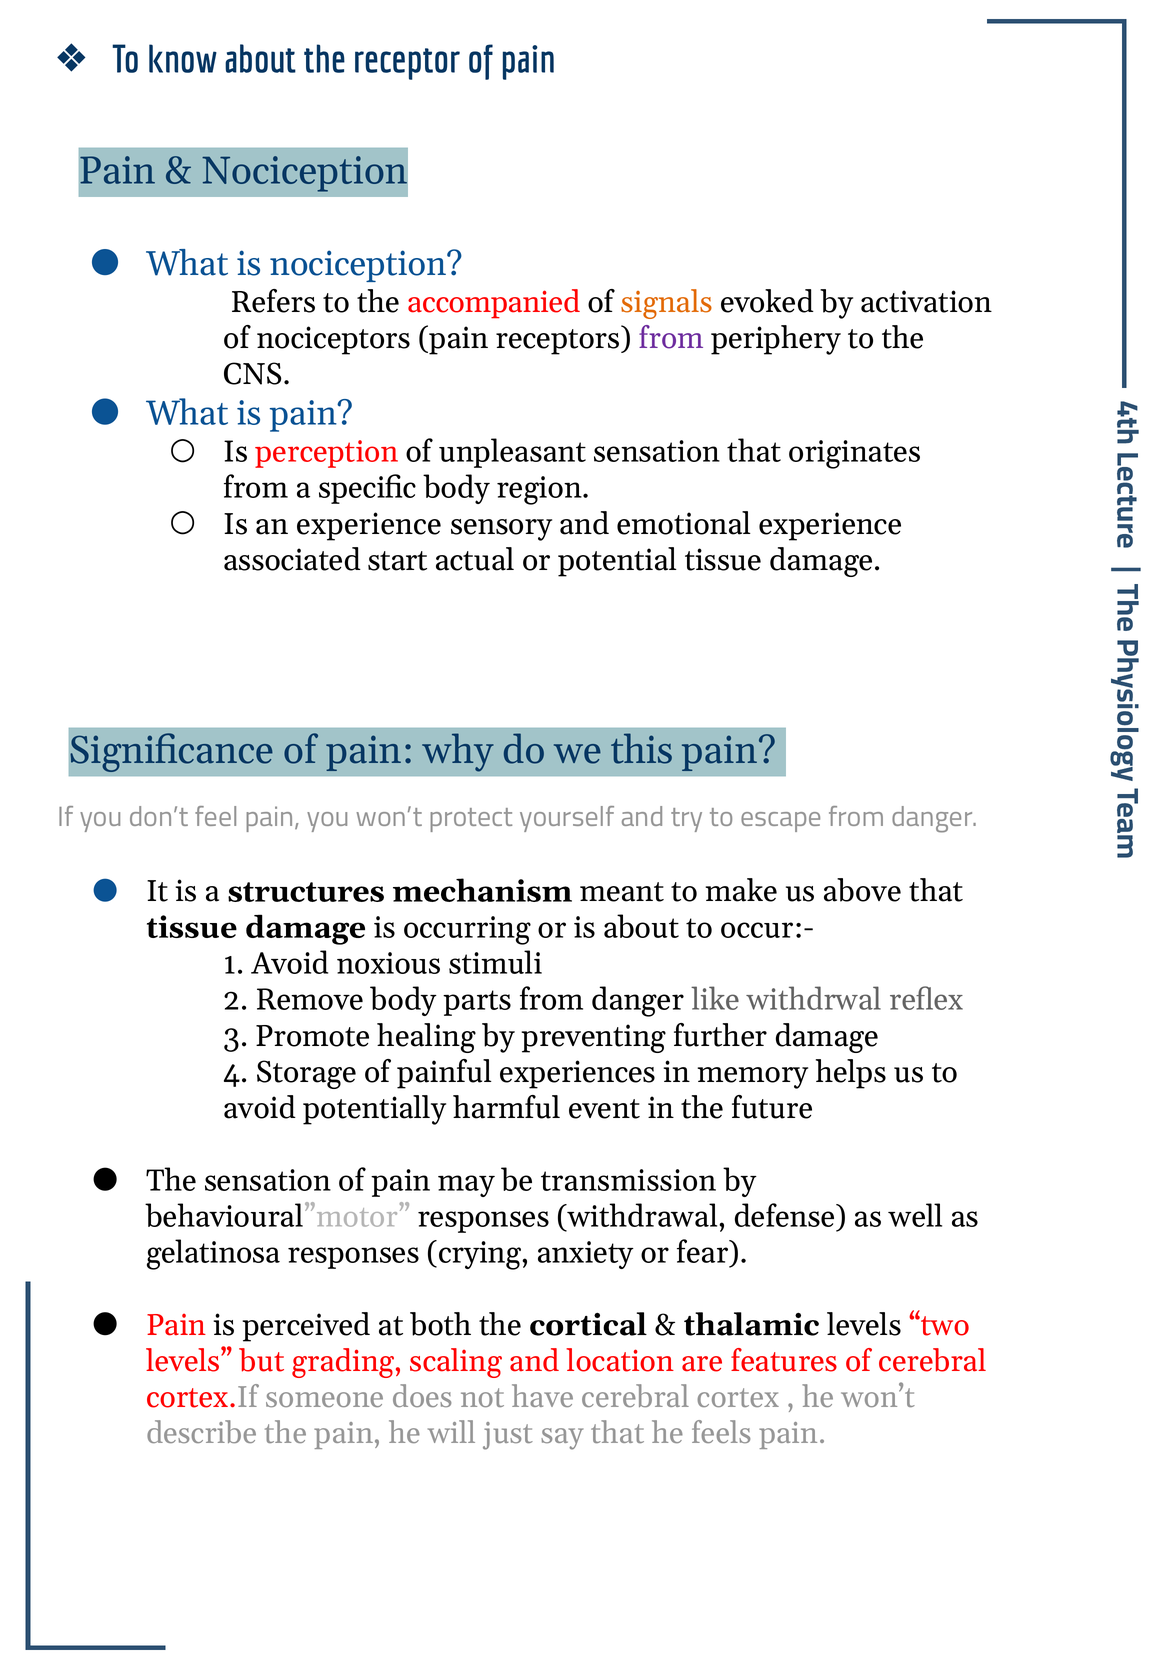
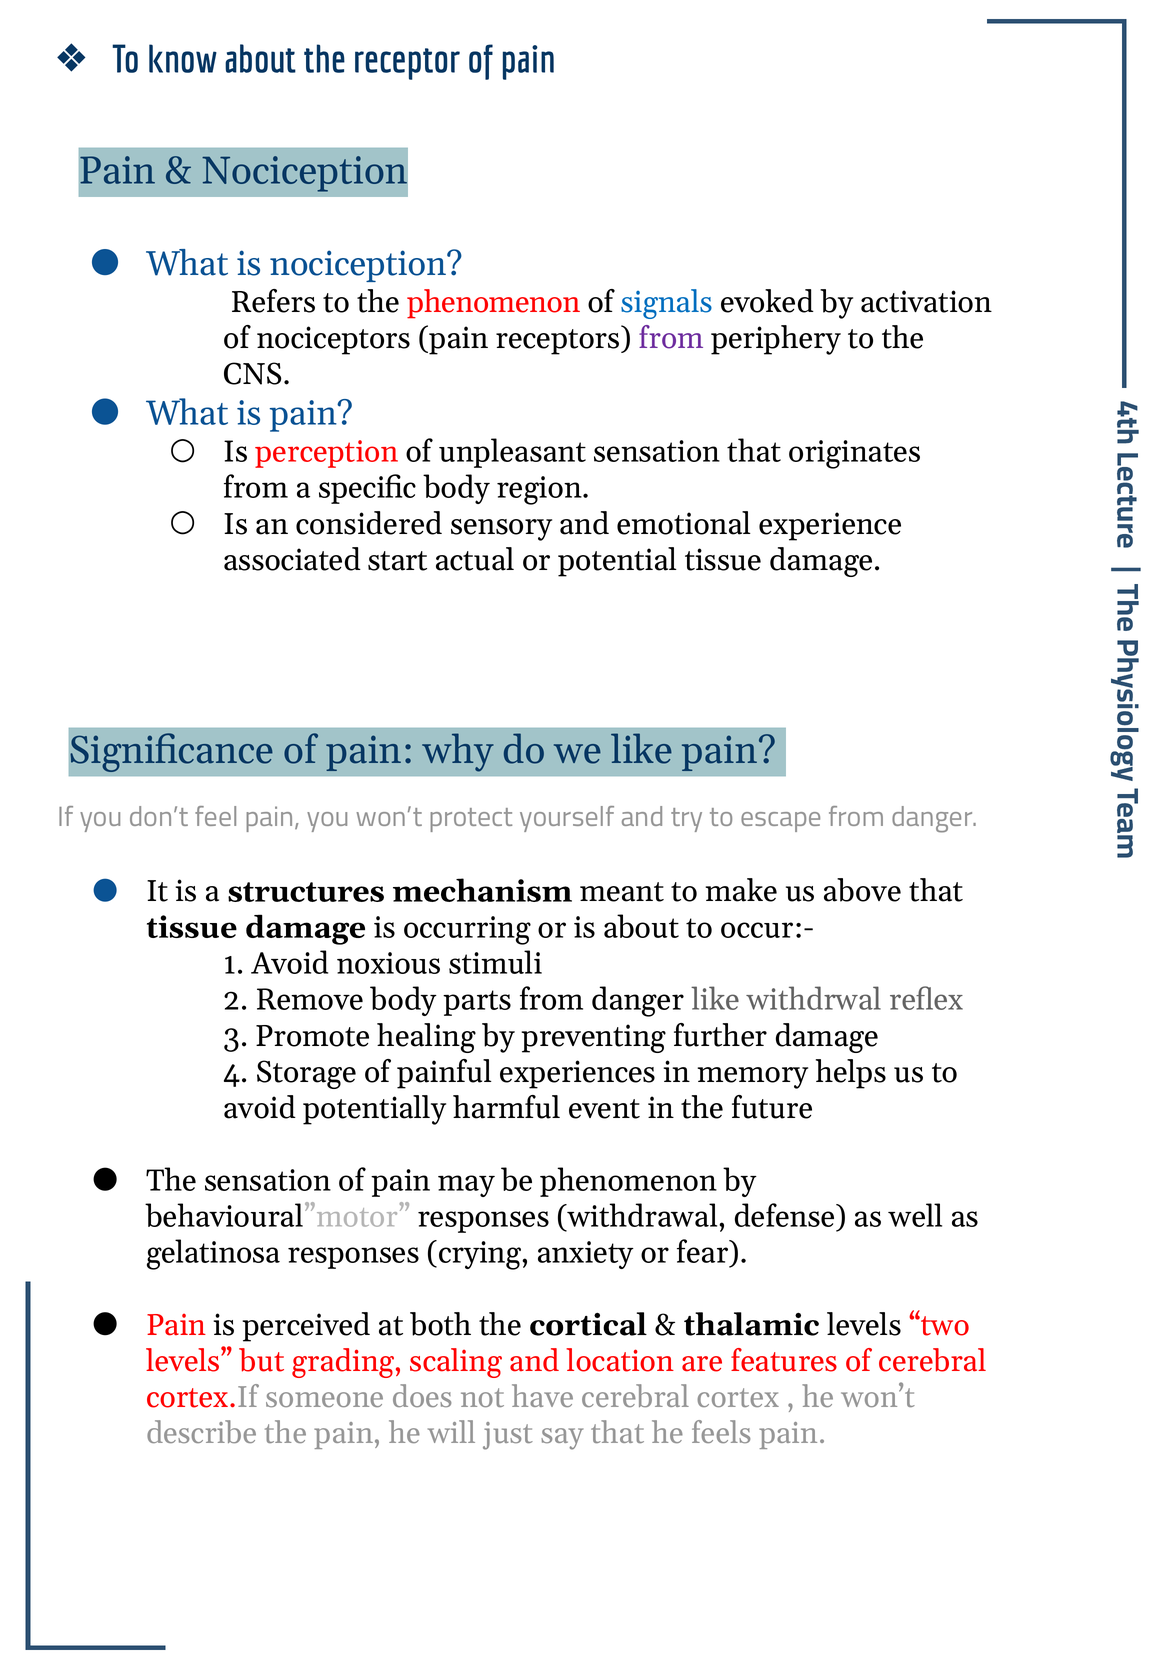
the accompanied: accompanied -> phenomenon (494, 302)
signals colour: orange -> blue (667, 302)
an experience: experience -> considered (369, 524)
we this: this -> like (642, 751)
be transmission: transmission -> phenomenon (629, 1181)
